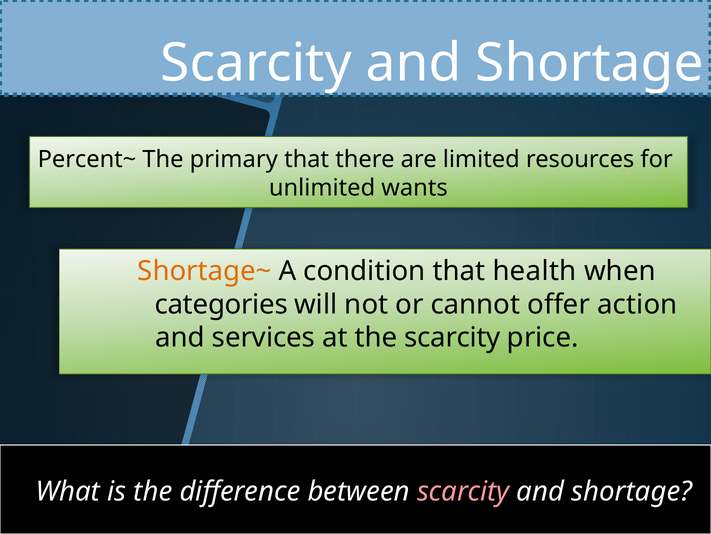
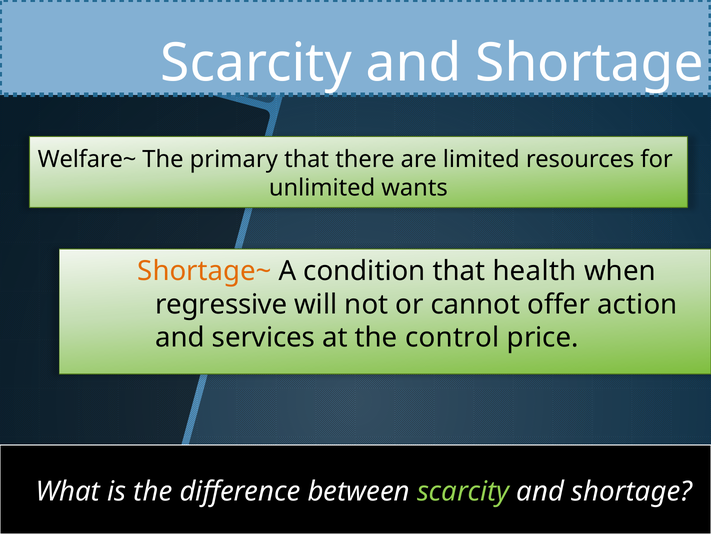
Percent~: Percent~ -> Welfare~ (87, 159)
categories: categories -> regressive (221, 304)
the scarcity: scarcity -> control (452, 337)
scarcity colour: pink -> light green (463, 491)
